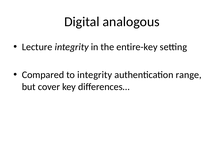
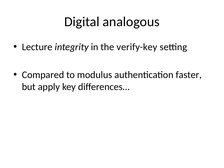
entire-key: entire-key -> verify-key (137, 47)
to integrity: integrity -> modulus (95, 75)
range: range -> faster (189, 75)
cover: cover -> apply (49, 87)
